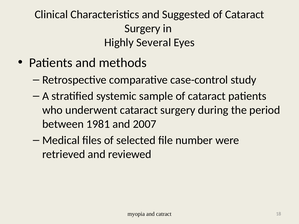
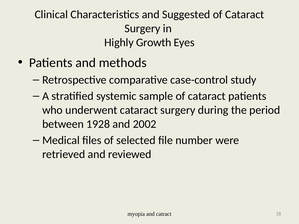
Several: Several -> Growth (154, 42)
1981: 1981 -> 1928 (98, 124)
2007: 2007 -> 2002 (145, 124)
